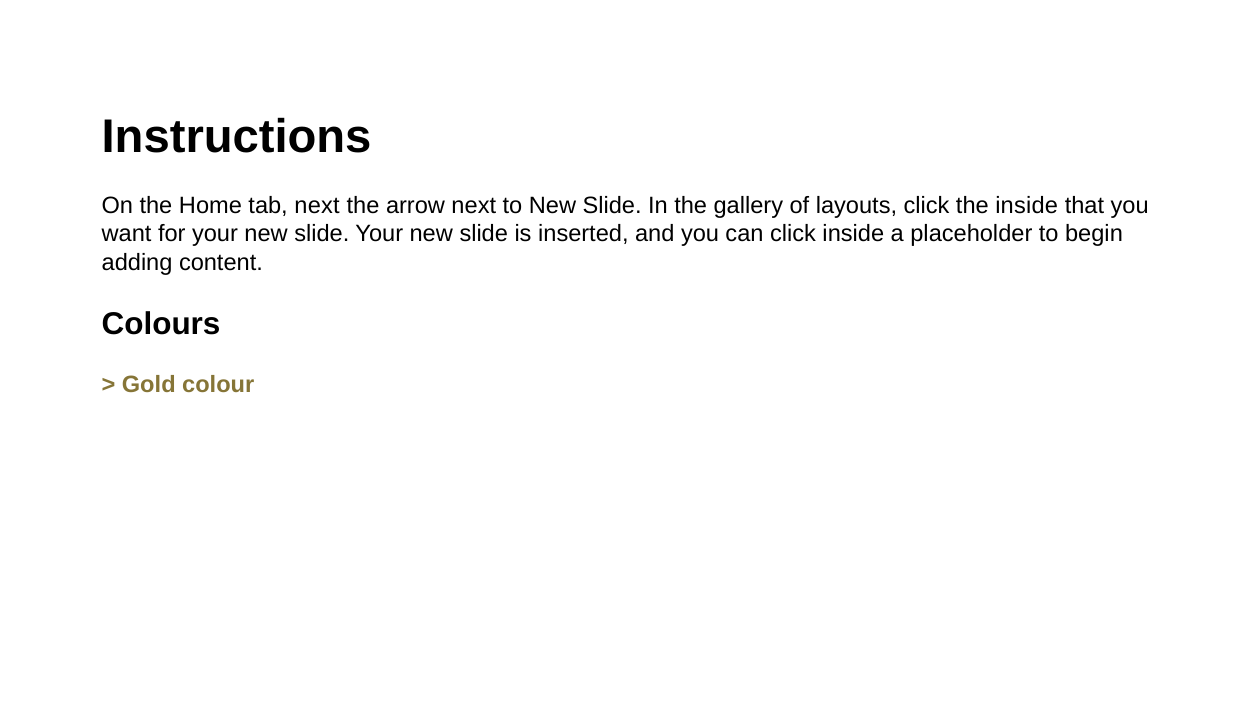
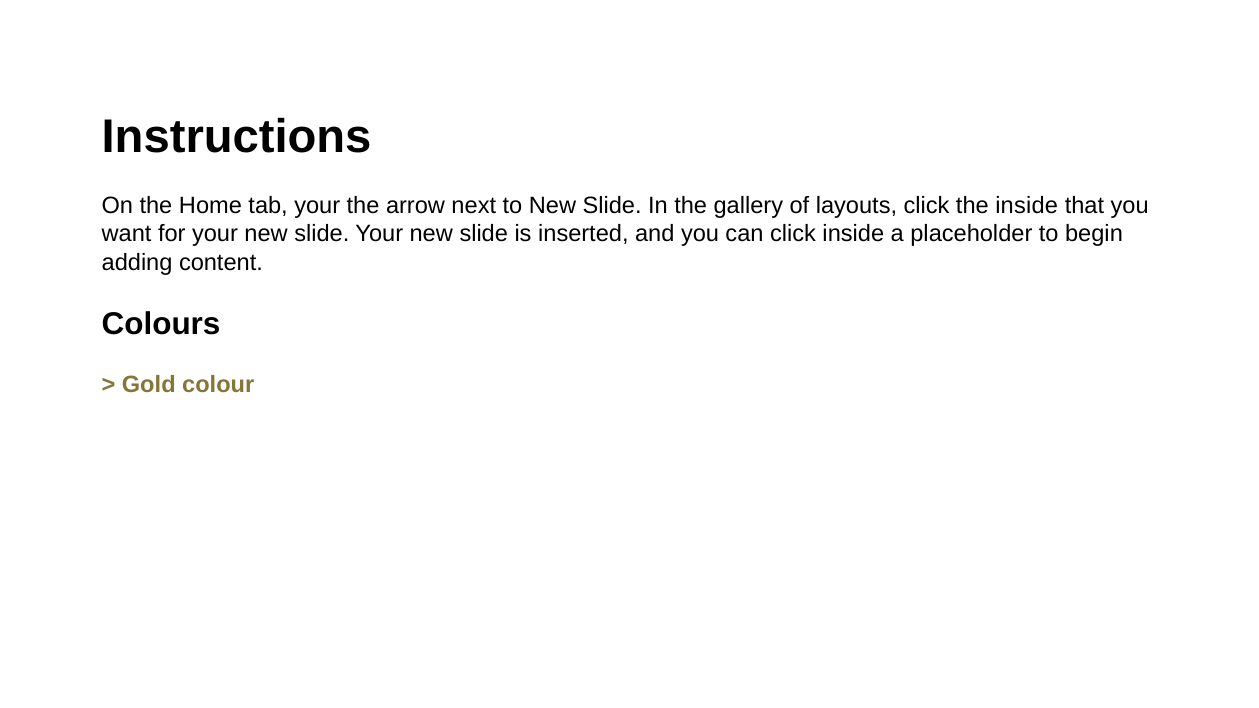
tab next: next -> your (317, 206)
